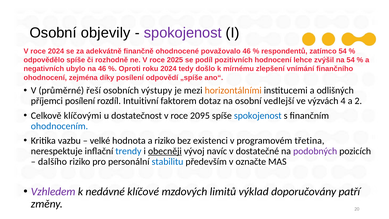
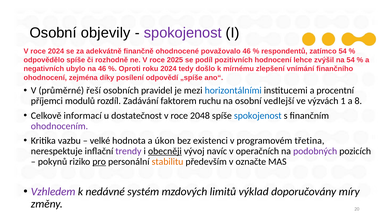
výstupy: výstupy -> pravidel (157, 90)
horizontálními colour: orange -> blue (233, 90)
odlišných: odlišných -> procentní (335, 90)
příjemci posílení: posílení -> modulů (80, 101)
Intuitivní: Intuitivní -> Zadávání (141, 101)
dotaz: dotaz -> ruchu (210, 101)
4: 4 -> 1 (343, 101)
2: 2 -> 8 (358, 101)
klíčovými: klíčovými -> informací (83, 115)
2095: 2095 -> 2048 (200, 115)
ohodnocením colour: blue -> purple (59, 126)
a riziko: riziko -> úkon (165, 141)
trendy colour: blue -> purple (128, 151)
dostatečné: dostatečné -> operačních (257, 151)
dalšího: dalšího -> pokynů (53, 162)
pro underline: none -> present (99, 162)
stabilitu colour: blue -> orange (168, 162)
klíčové: klíčové -> systém (143, 191)
patří: patří -> míry (349, 191)
